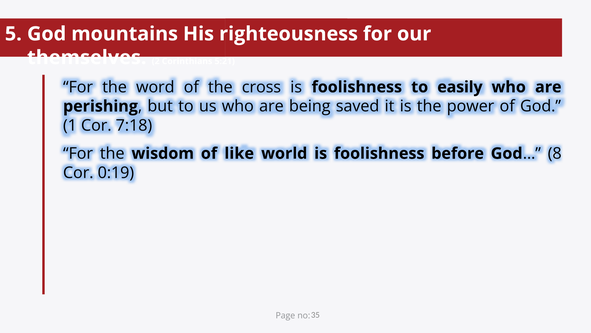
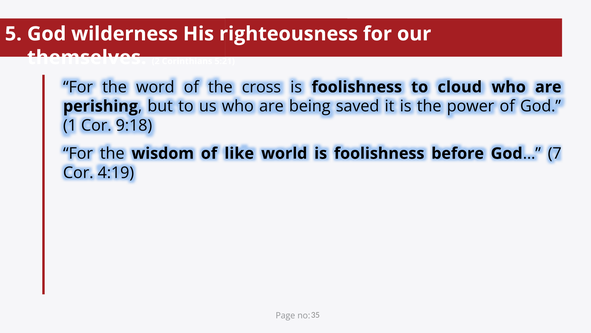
mountains: mountains -> wilderness (125, 34)
easily: easily -> cloud (460, 87)
7:18: 7:18 -> 9:18 (134, 126)
8: 8 -> 7 (555, 154)
0:19: 0:19 -> 4:19 (116, 173)
